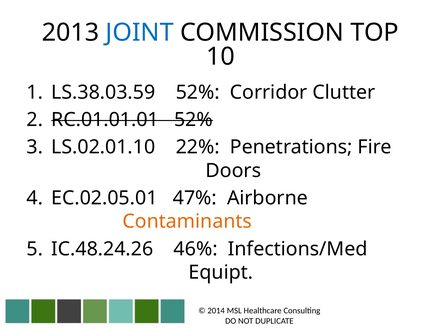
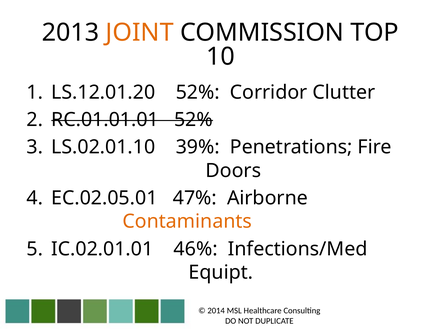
JOINT colour: blue -> orange (140, 33)
LS.38.03.59: LS.38.03.59 -> LS.12.01.20 (103, 93)
22%: 22% -> 39% (198, 147)
IC.48.24.26: IC.48.24.26 -> IC.02.01.01 (102, 249)
